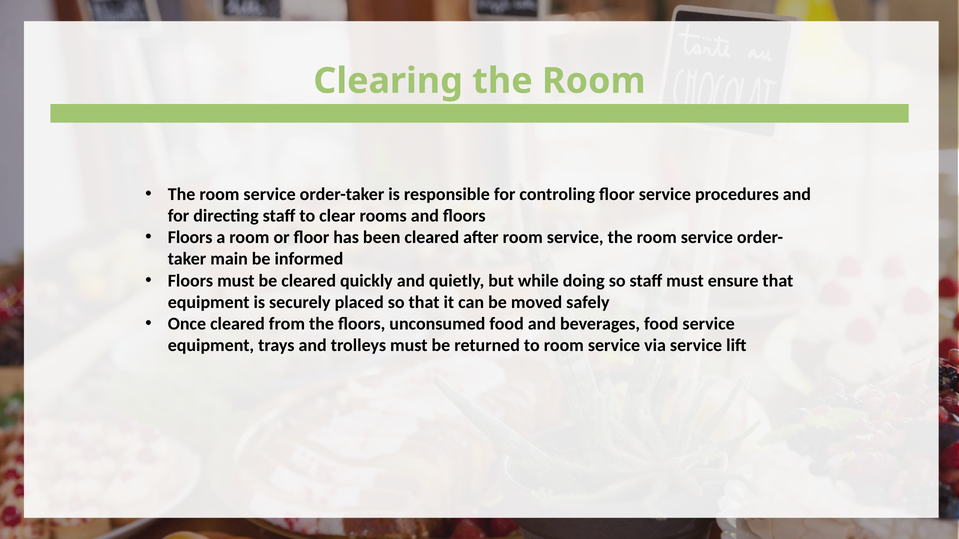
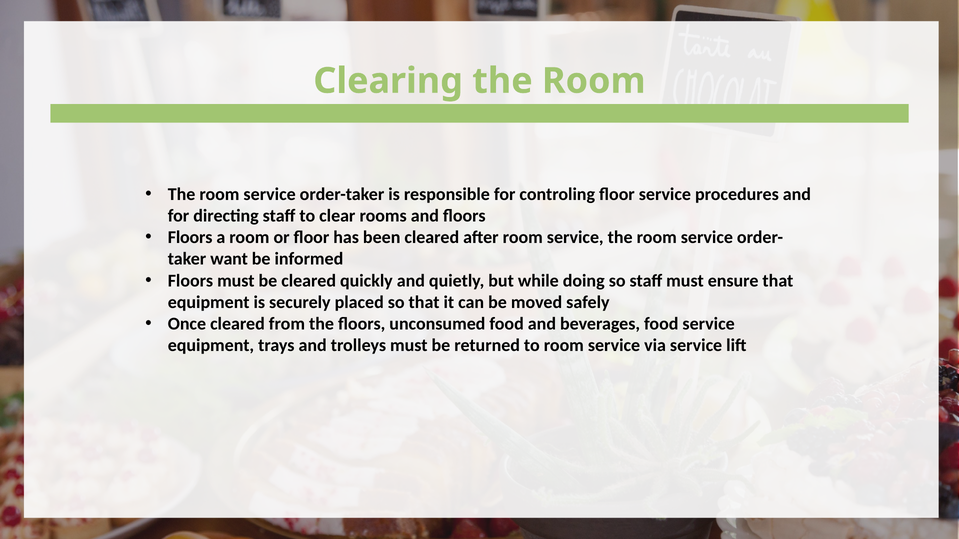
main: main -> want (229, 259)
